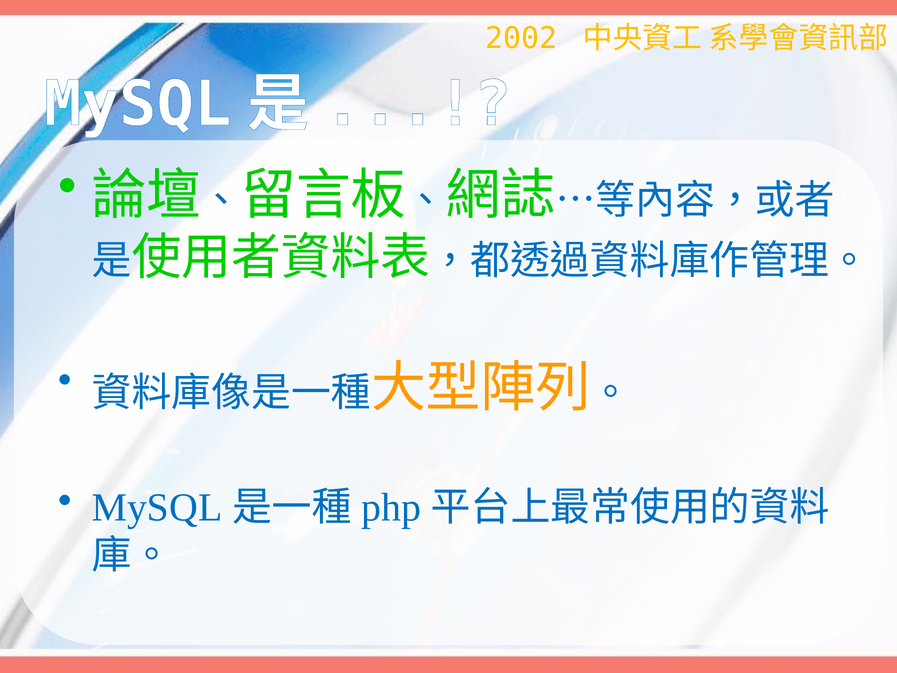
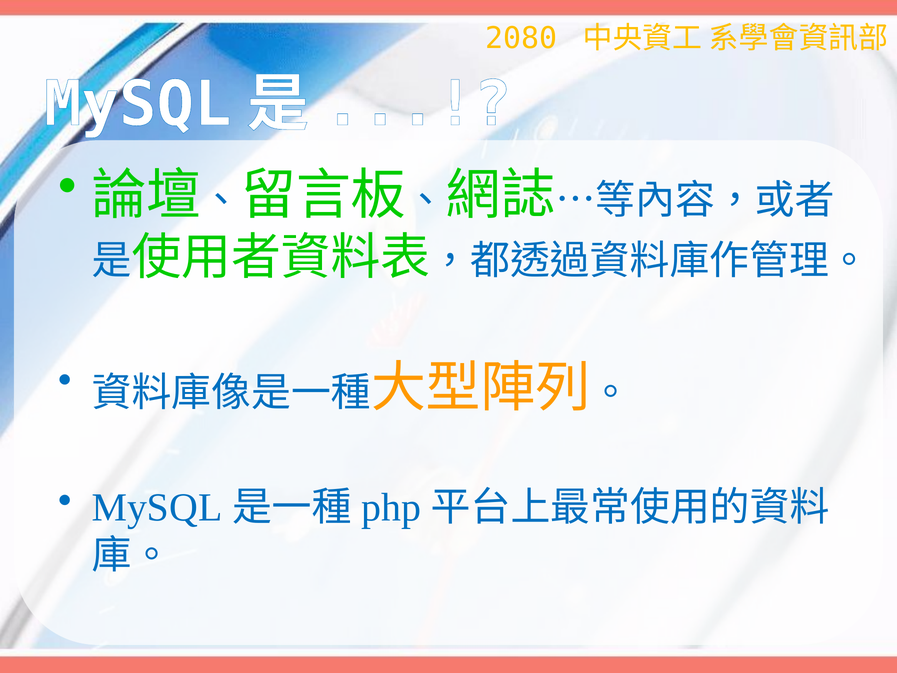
2002: 2002 -> 2080 (521, 38)
